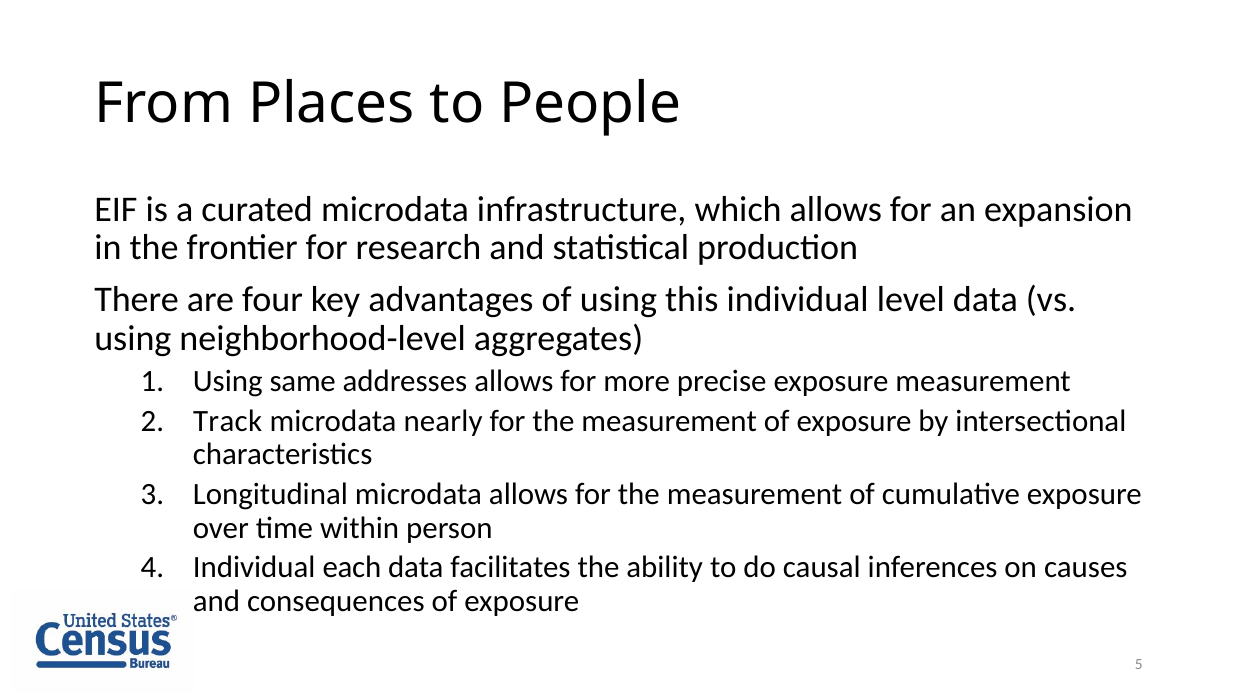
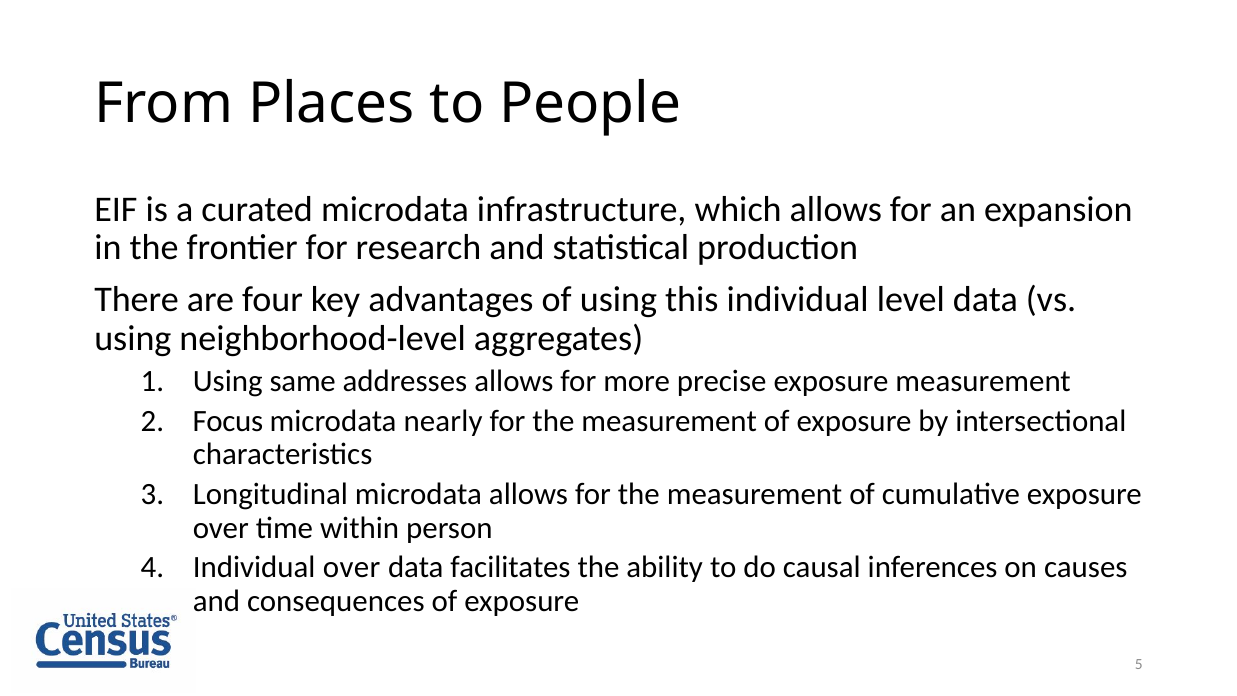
Track: Track -> Focus (228, 421)
Individual each: each -> over (352, 568)
